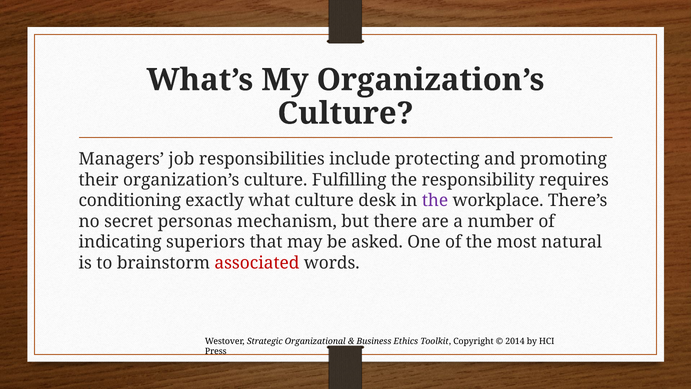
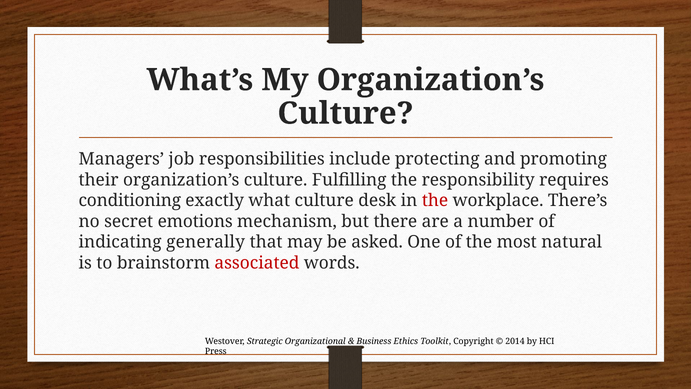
the colour: purple -> red (435, 201)
personas: personas -> emotions (195, 221)
superiors: superiors -> generally (206, 242)
